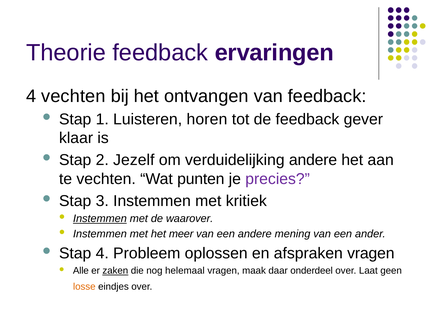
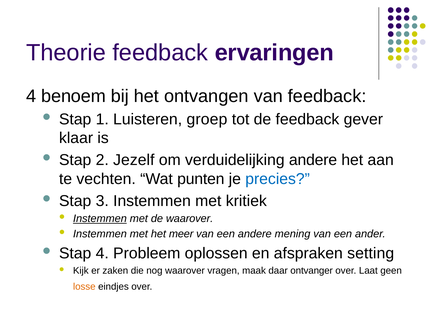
4 vechten: vechten -> benoem (74, 96)
horen: horen -> groep (207, 119)
precies colour: purple -> blue (278, 179)
afspraken vragen: vragen -> setting (371, 253)
Alle: Alle -> Kijk (81, 271)
zaken underline: present -> none (115, 271)
nog helemaal: helemaal -> waarover (185, 271)
onderdeel: onderdeel -> ontvanger (312, 271)
